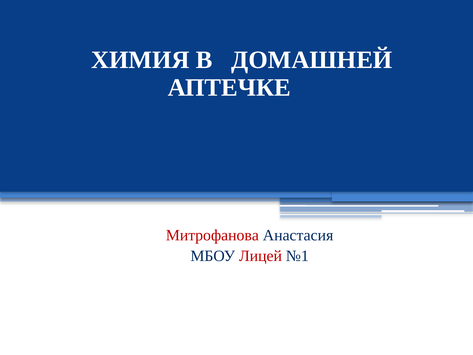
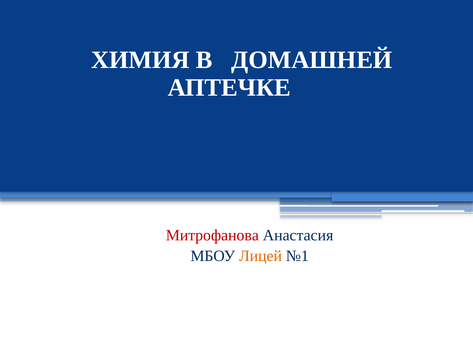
Лицей colour: red -> orange (260, 256)
